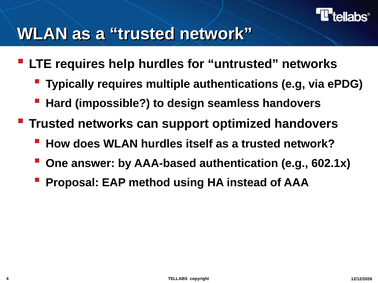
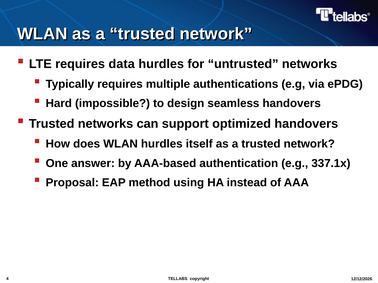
help: help -> data (122, 64)
602.1x: 602.1x -> 337.1x (331, 164)
